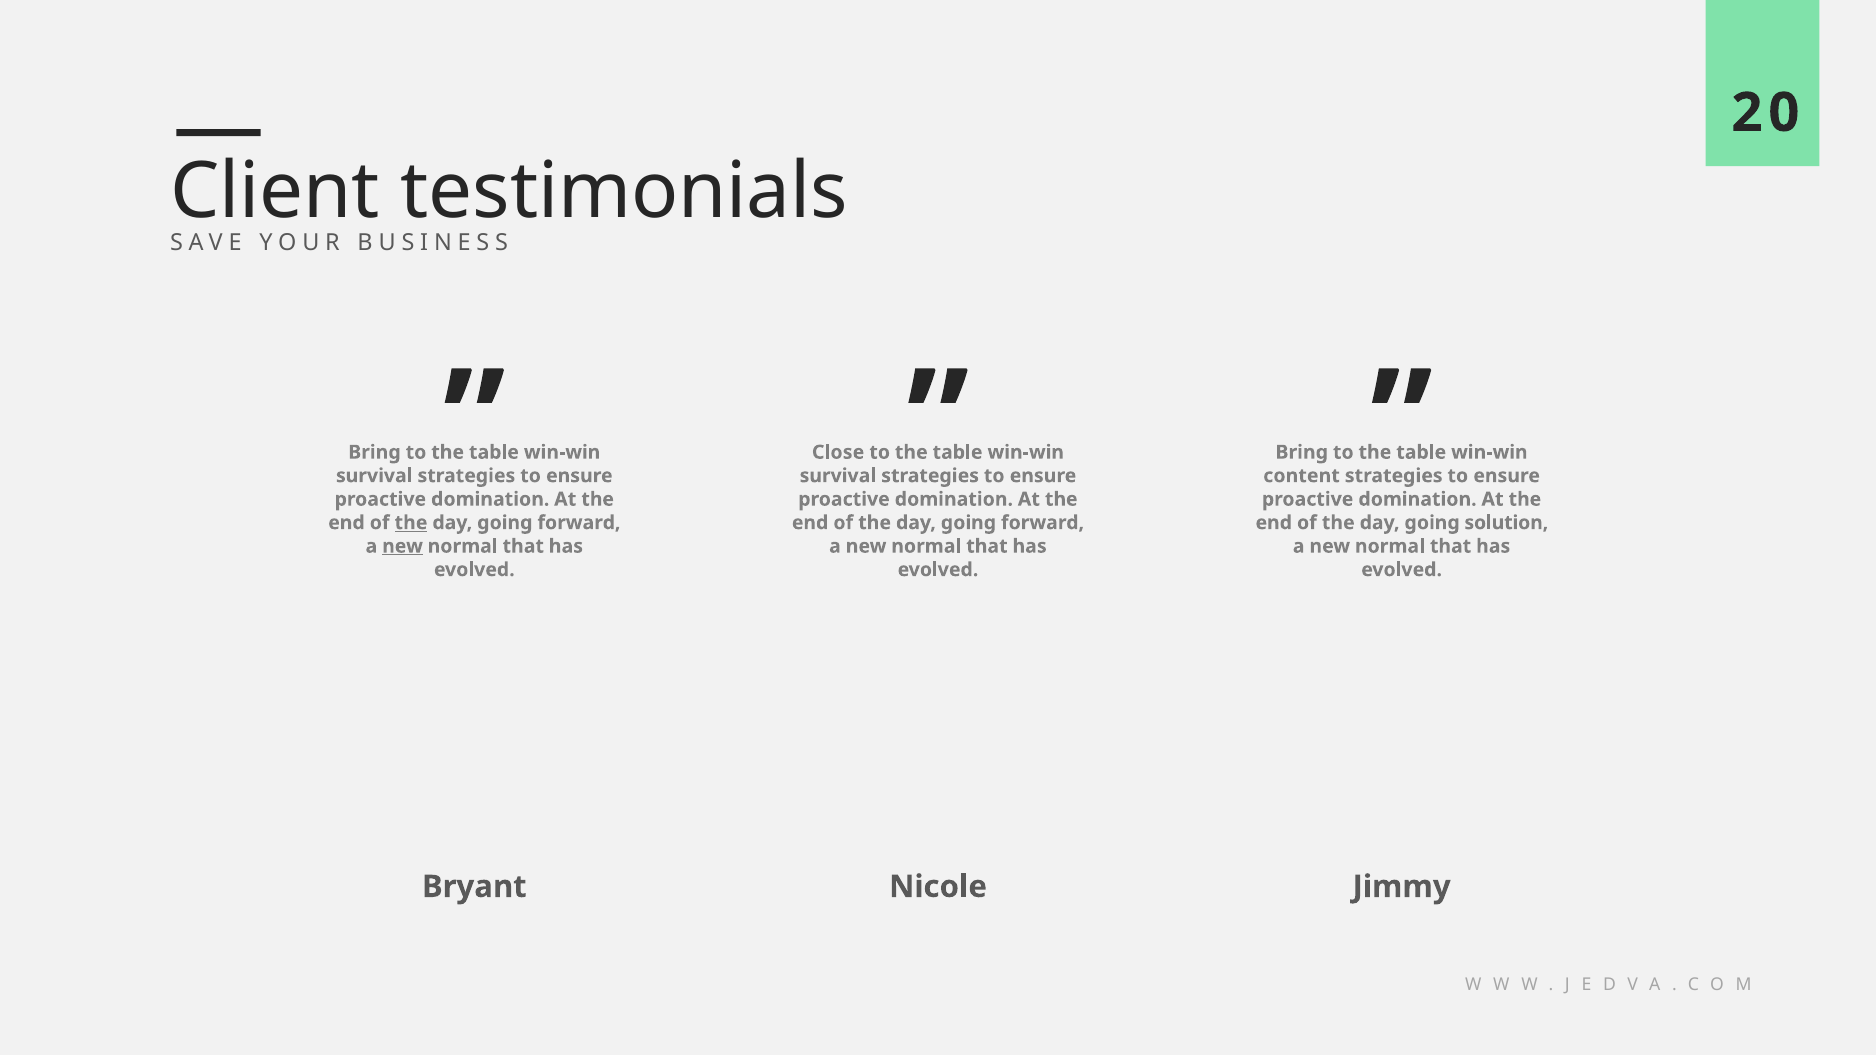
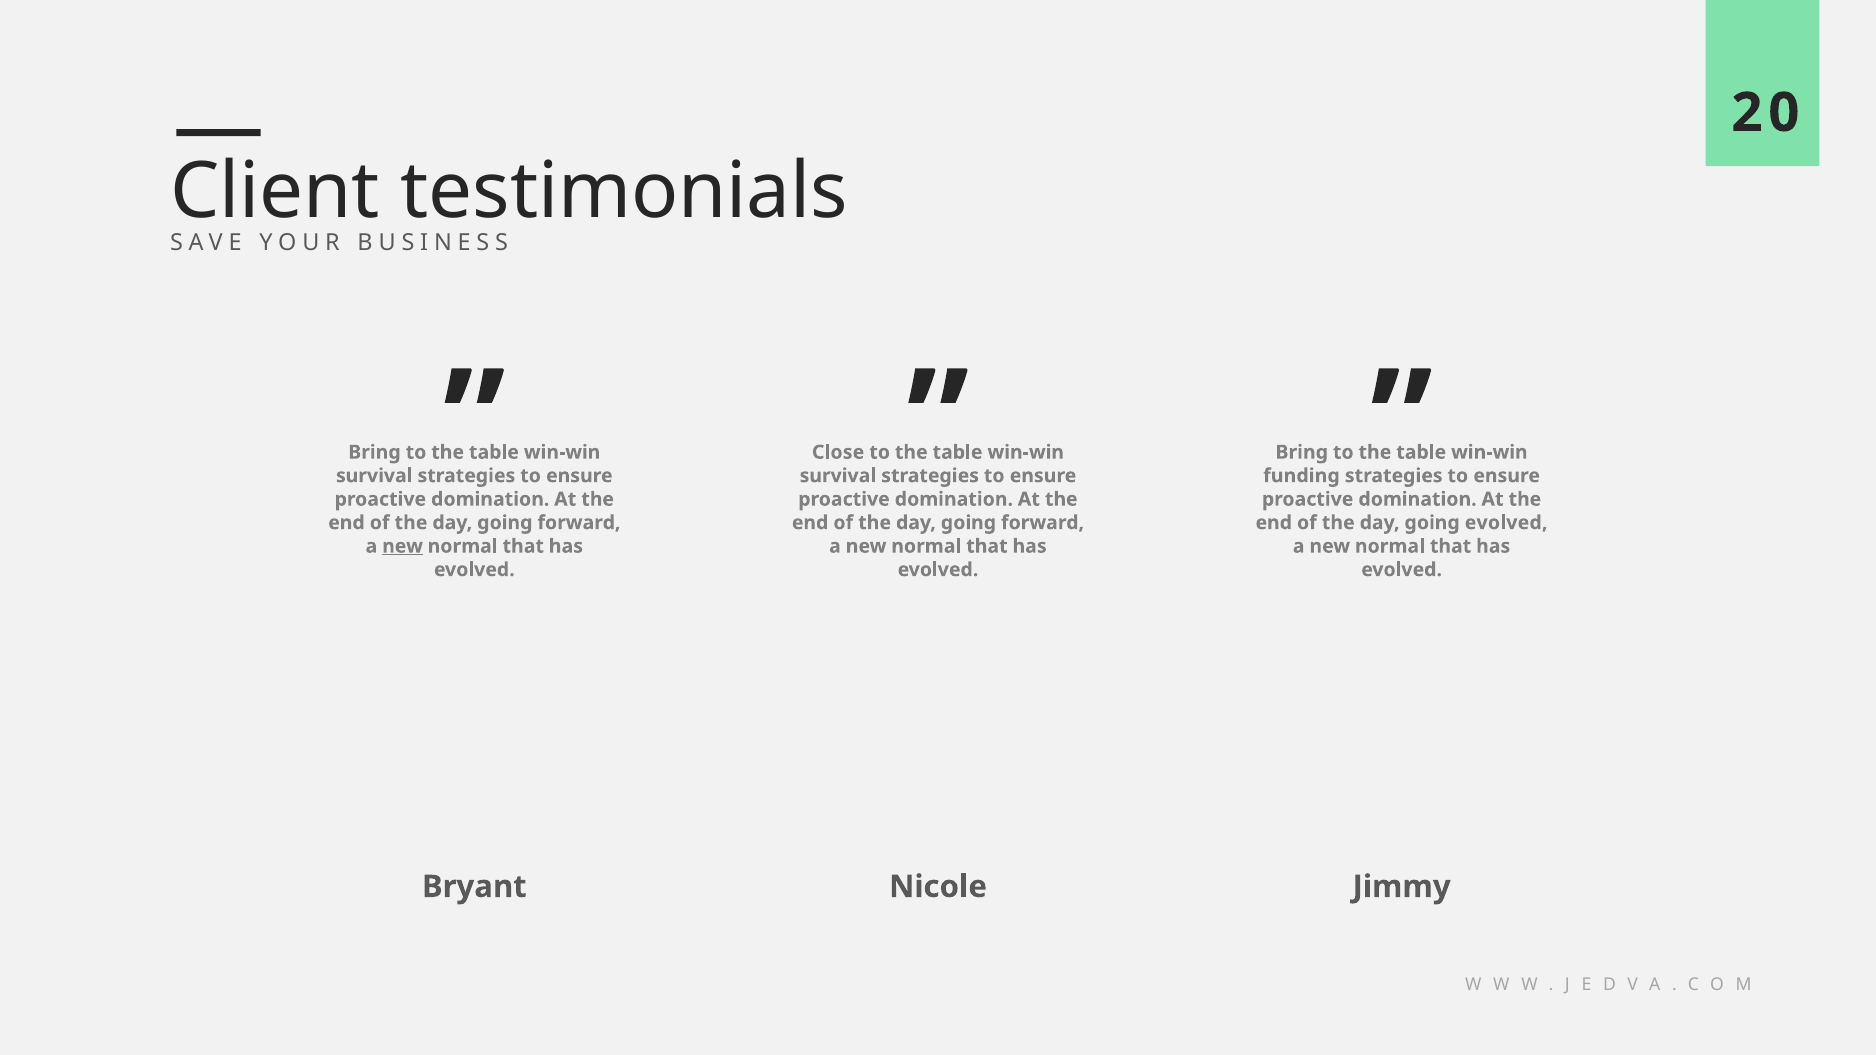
content: content -> funding (1302, 476)
the underline: present -> none (411, 523)
solution: solution -> evolved (1506, 523)
